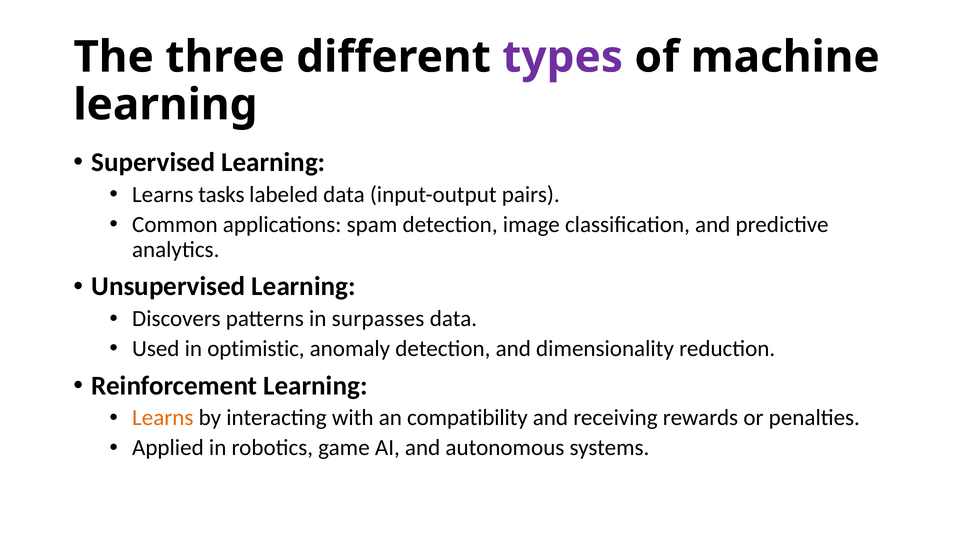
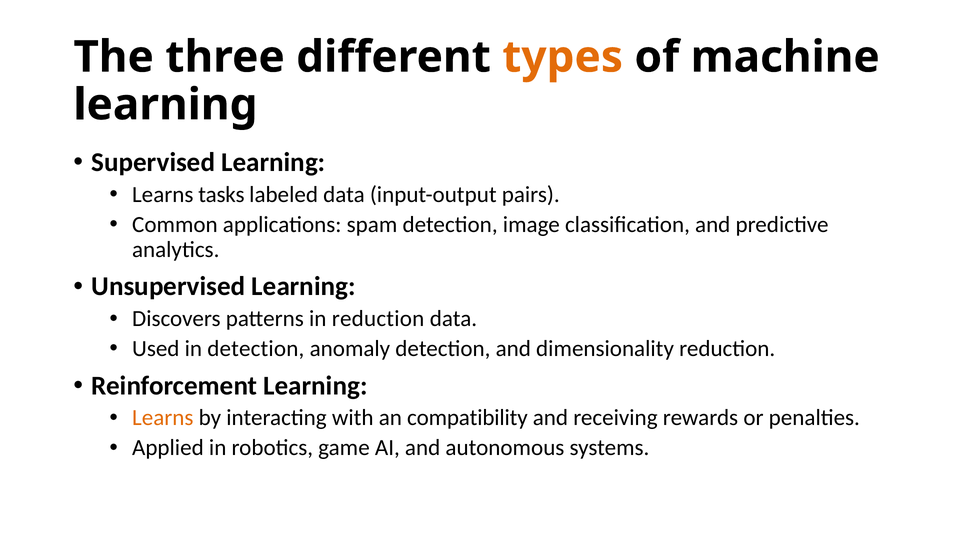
types colour: purple -> orange (563, 57)
in surpasses: surpasses -> reduction (378, 318)
in optimistic: optimistic -> detection (256, 348)
